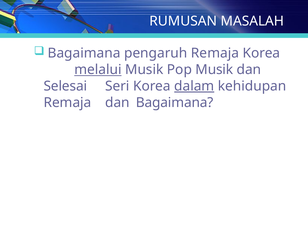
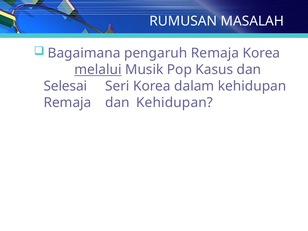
Pop Musik: Musik -> Kasus (214, 70)
dalam underline: present -> none (194, 86)
dan Bagaimana: Bagaimana -> Kehidupan (174, 103)
